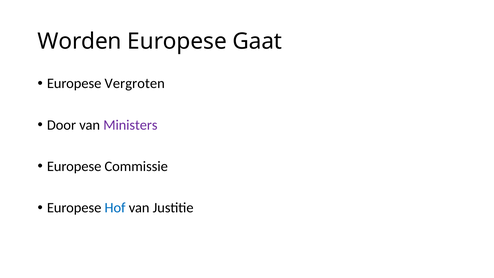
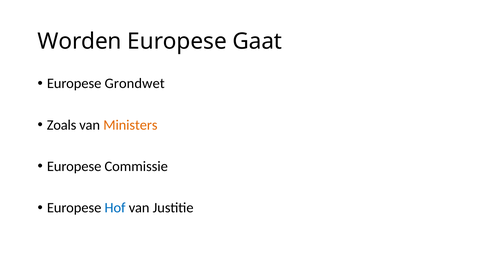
Vergroten: Vergroten -> Grondwet (135, 84)
Door: Door -> Zoals (62, 125)
Ministers colour: purple -> orange (130, 125)
